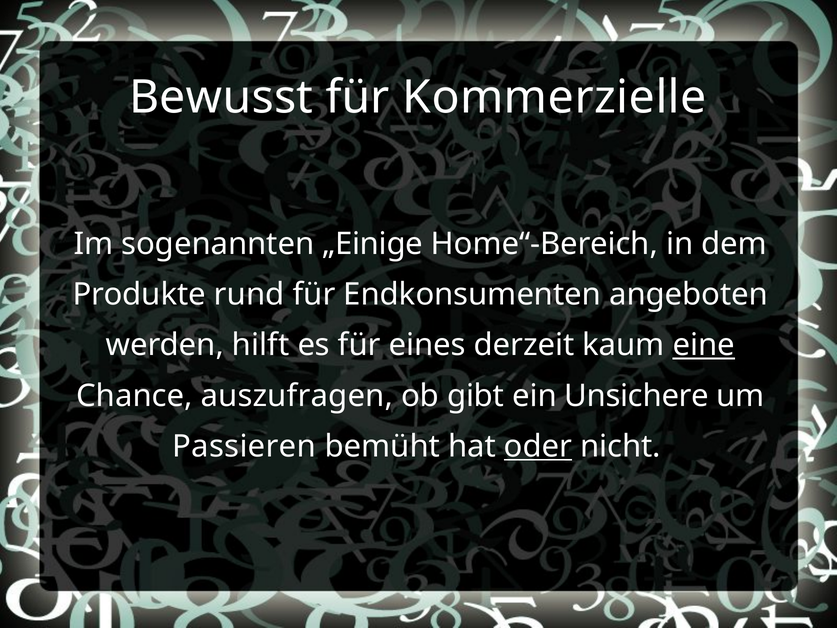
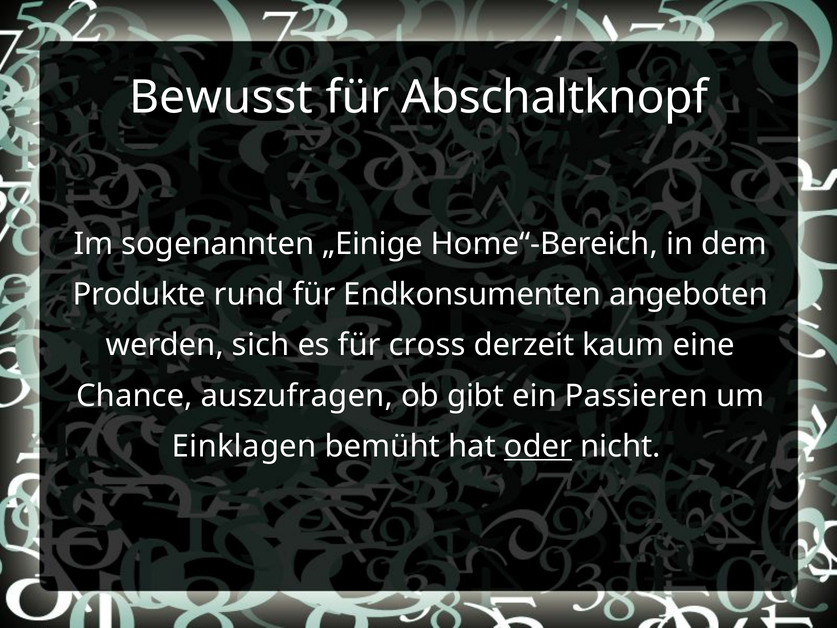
Kommerzielle: Kommerzielle -> Abschaltknopf (555, 97)
hilft: hilft -> sich (261, 345)
eines: eines -> cross (427, 345)
eine underline: present -> none (704, 345)
Unsichere: Unsichere -> Passieren (636, 396)
Passieren: Passieren -> Einklagen (244, 446)
